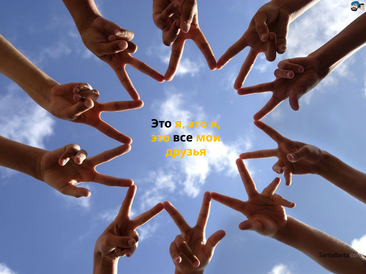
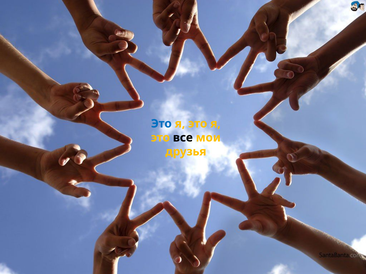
Это colour: black -> blue (161, 124)
